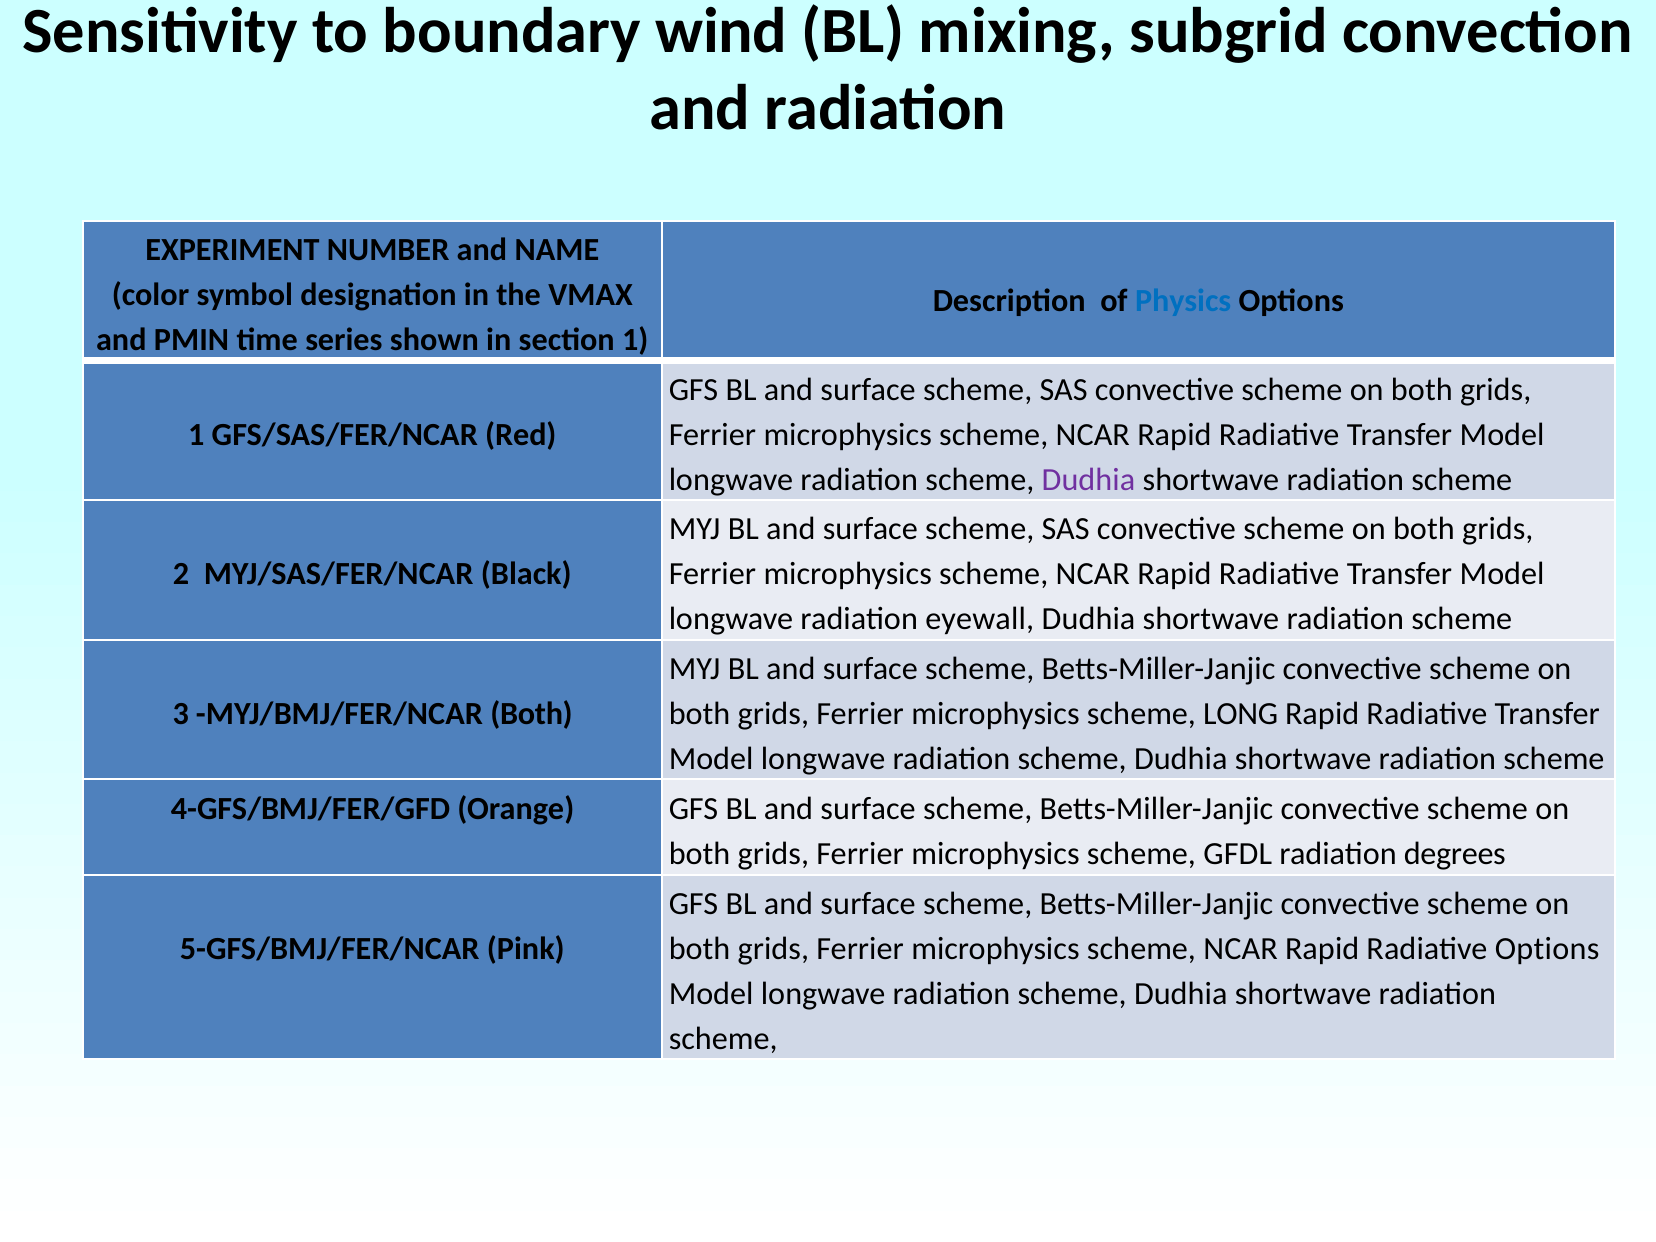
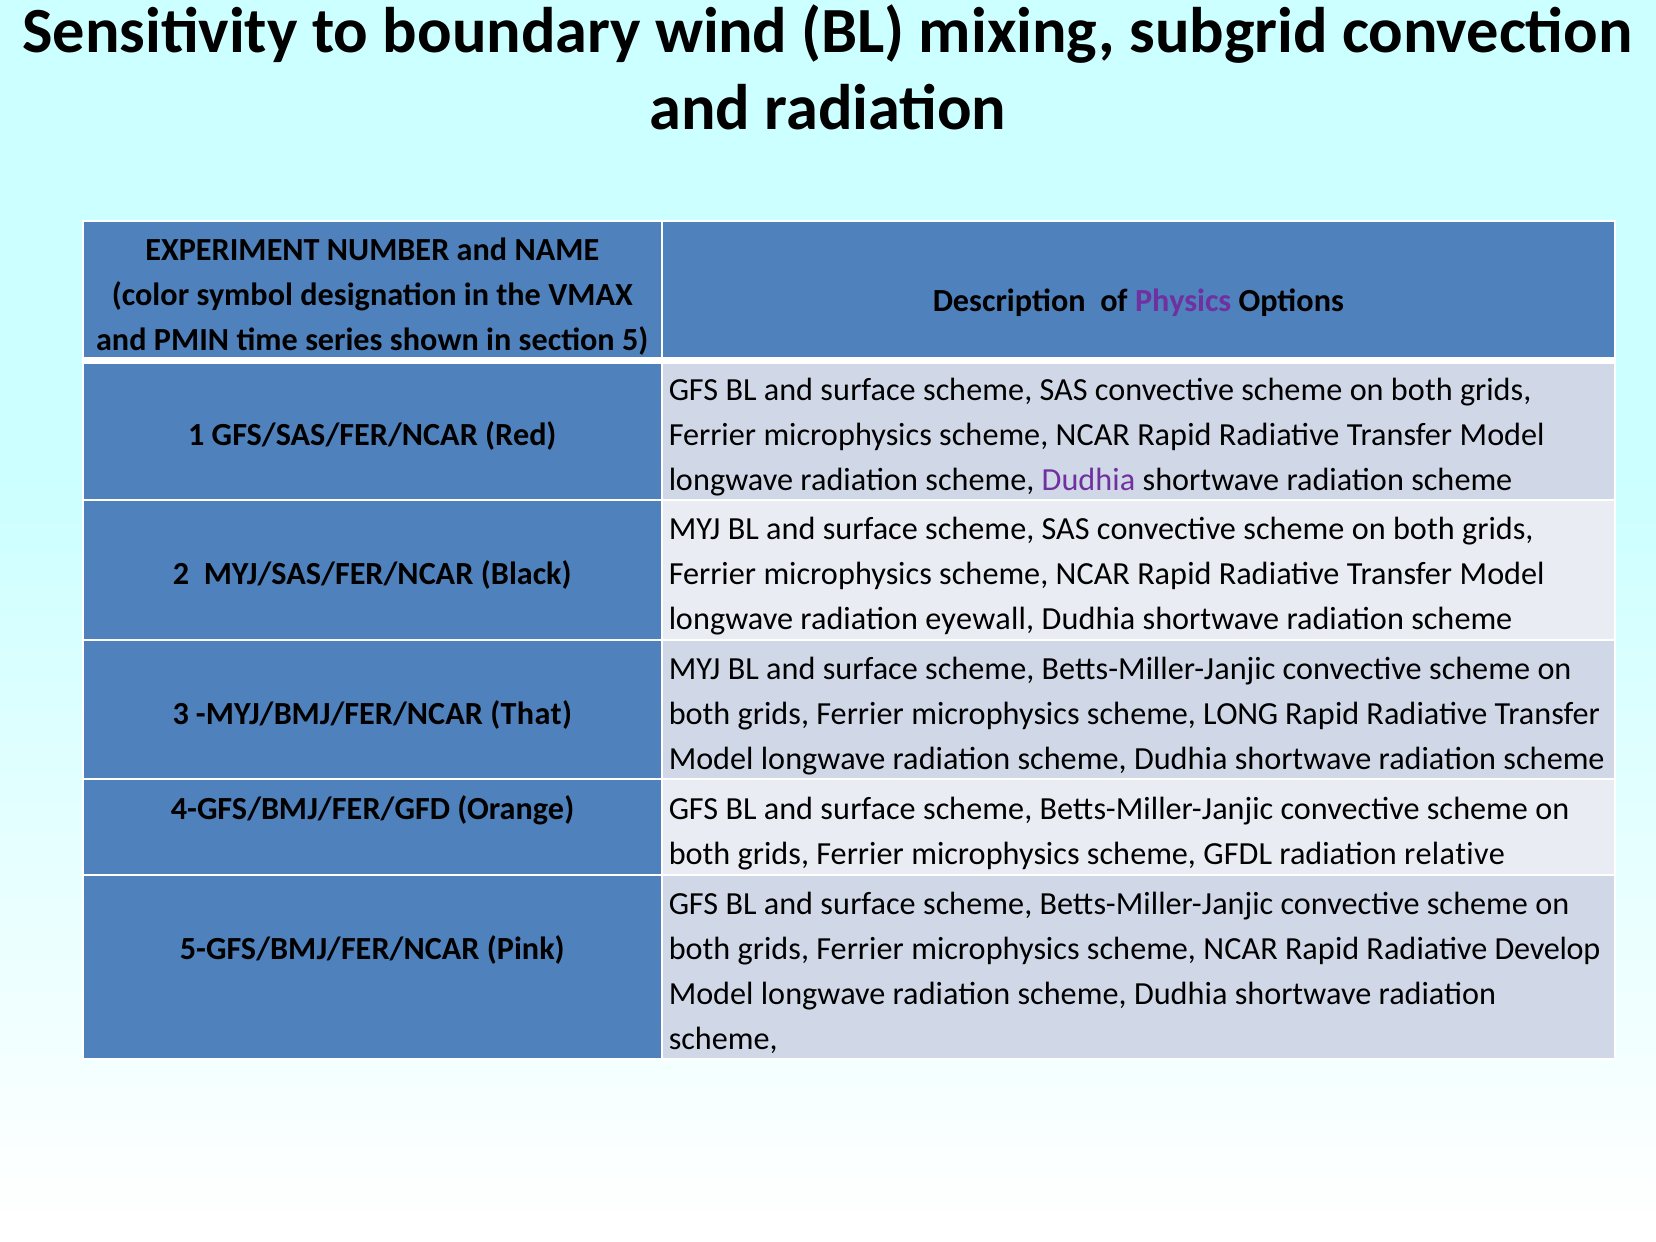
Physics colour: blue -> purple (1183, 301)
section 1: 1 -> 5 (635, 340)
MYJ/BMJ/FER/NCAR Both: Both -> That (531, 714)
degrees: degrees -> relative (1455, 853)
Radiative Options: Options -> Develop (1547, 949)
